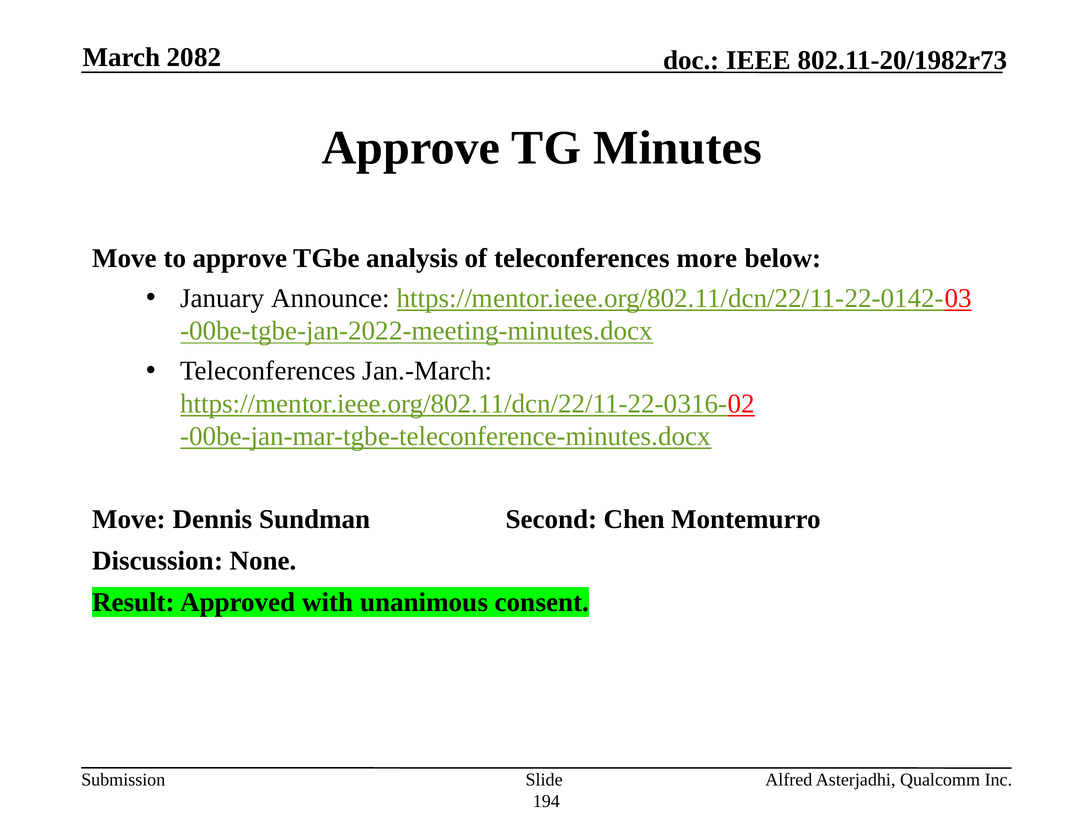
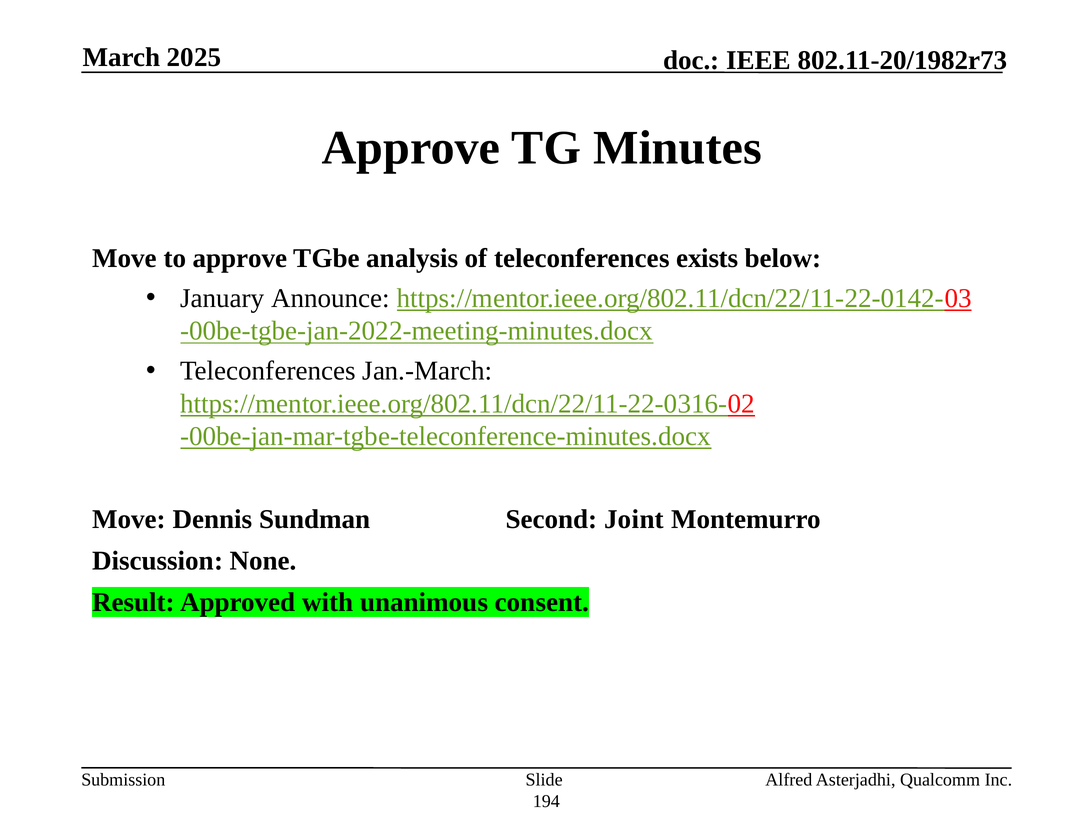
2082: 2082 -> 2025 (194, 57)
more: more -> exists (707, 258)
Chen: Chen -> Joint (634, 519)
